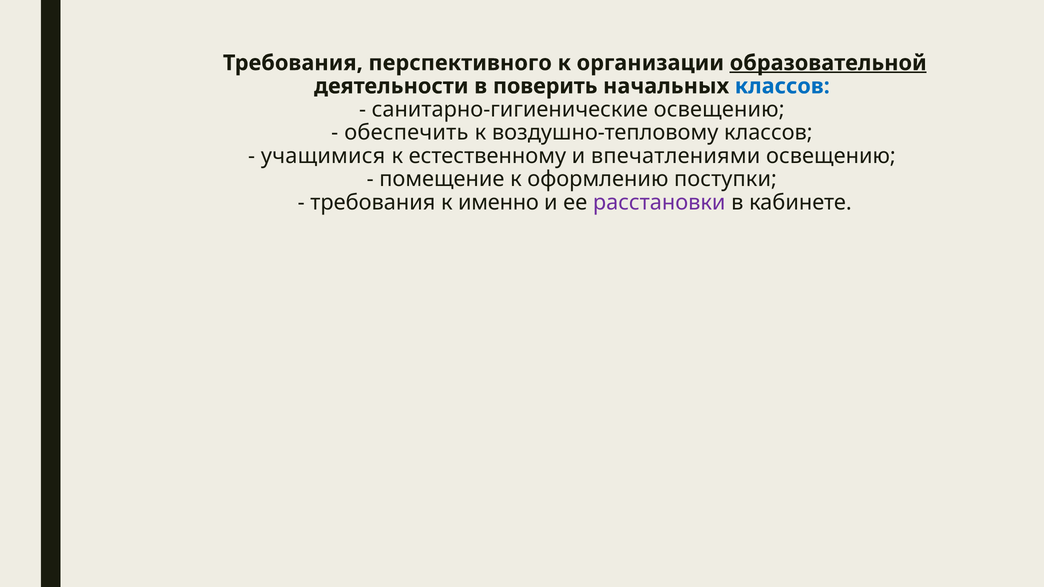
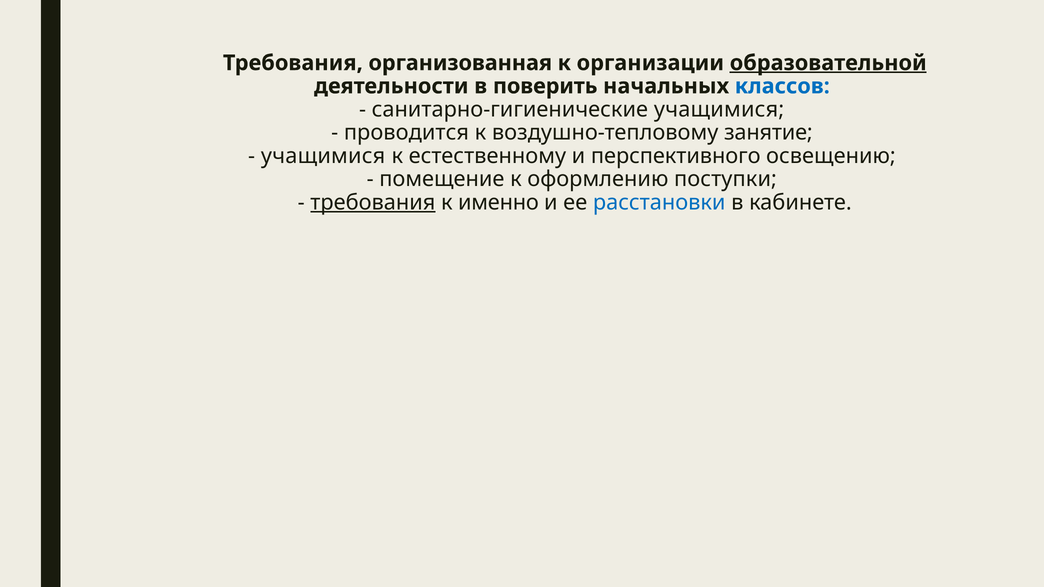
перспективного: перспективного -> организованная (460, 63)
санитарно-гигиенические освещению: освещению -> учащимися (719, 109)
обеспечить: обеспечить -> проводится (406, 133)
воздушно-тепловому классов: классов -> занятие (768, 133)
впечатлениями: впечатлениями -> перспективного (676, 156)
требования underline: none -> present (373, 202)
расстановки colour: purple -> blue (659, 202)
